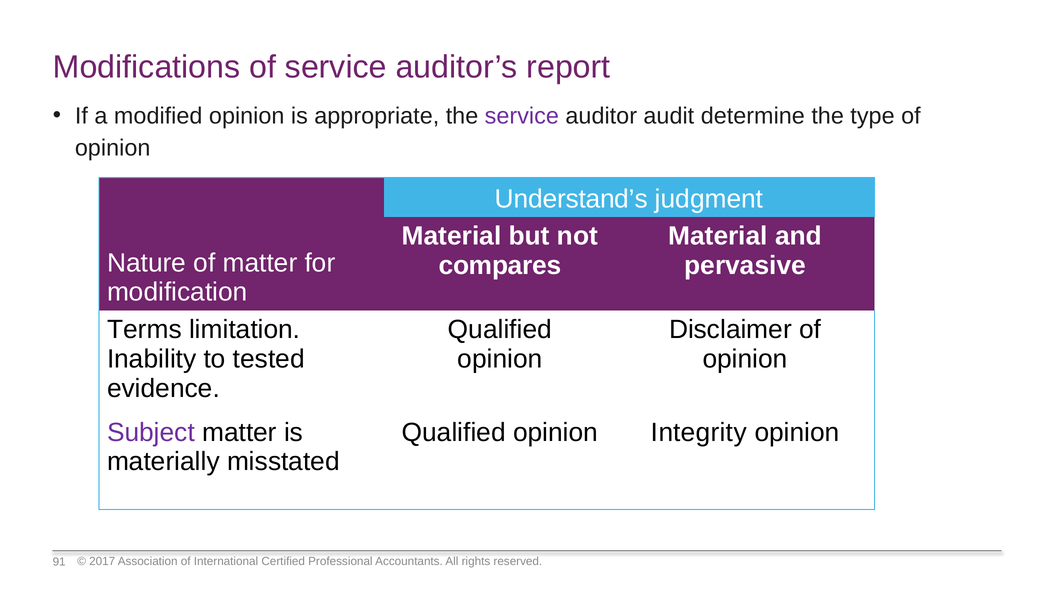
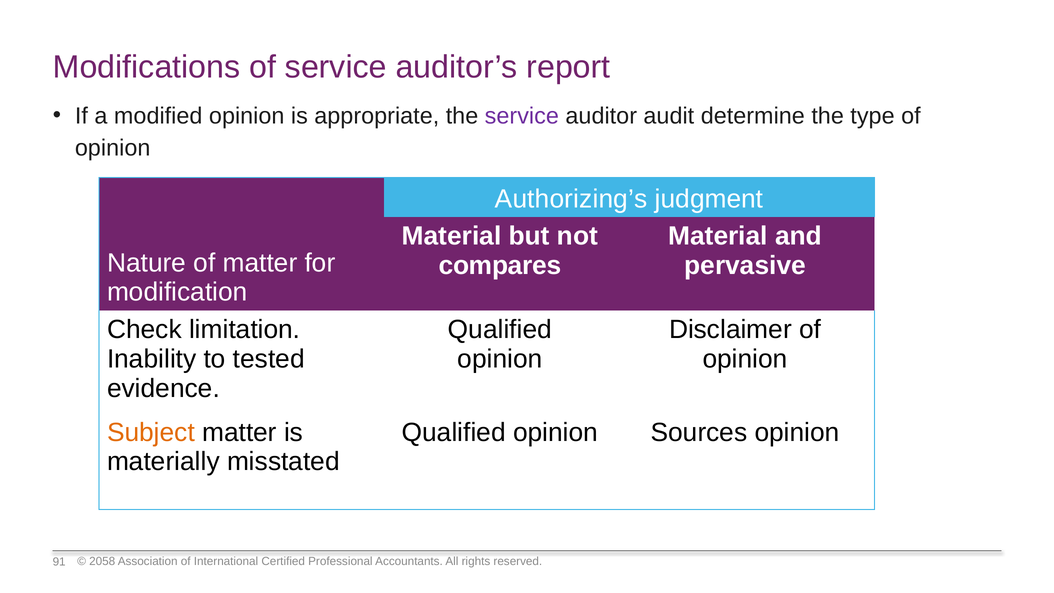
Understand’s: Understand’s -> Authorizing’s (571, 199)
Terms: Terms -> Check (144, 330)
Subject colour: purple -> orange (151, 432)
Integrity: Integrity -> Sources (699, 432)
2017: 2017 -> 2058 (102, 561)
